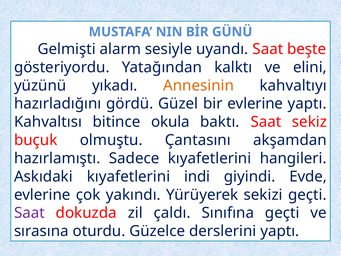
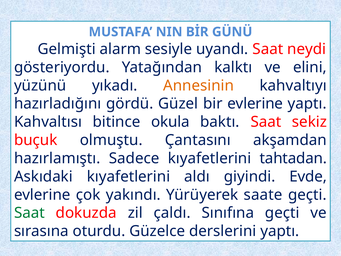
beşte: beşte -> neydi (307, 49)
hangileri: hangileri -> tahtadan (293, 158)
indi: indi -> aldı (197, 176)
sekizi: sekizi -> saate (263, 195)
Saat colour: purple -> green (29, 213)
